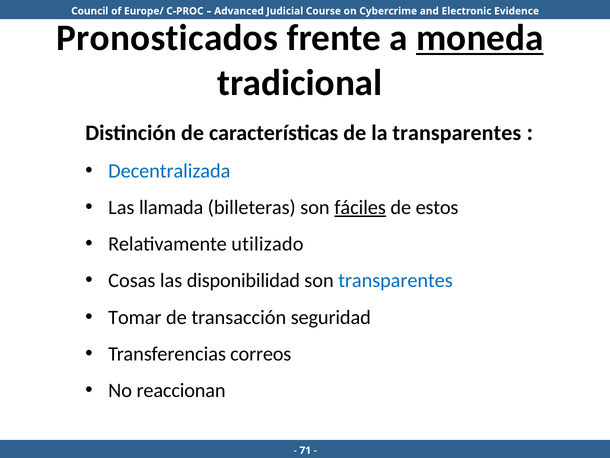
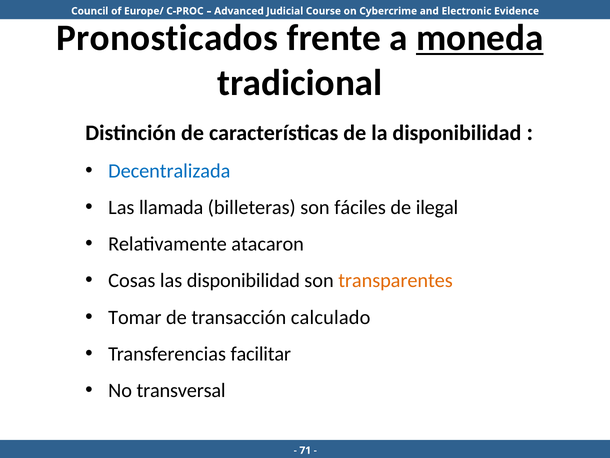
la transparentes: transparentes -> disponibilidad (457, 133)
fáciles underline: present -> none (360, 207)
estos: estos -> ilegal (437, 207)
utilizado: utilizado -> atacaron (268, 244)
transparentes colour: blue -> orange (395, 280)
seguridad: seguridad -> calculado (331, 317)
correos: correos -> facilitar (261, 354)
reaccionan: reaccionan -> transversal (181, 390)
